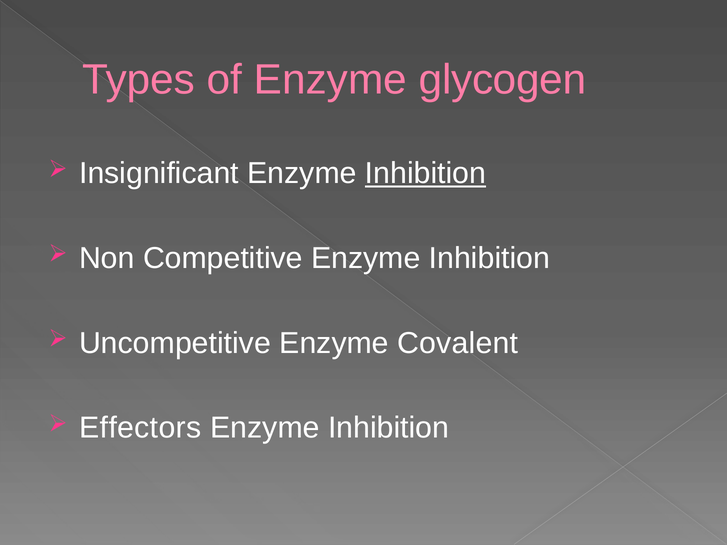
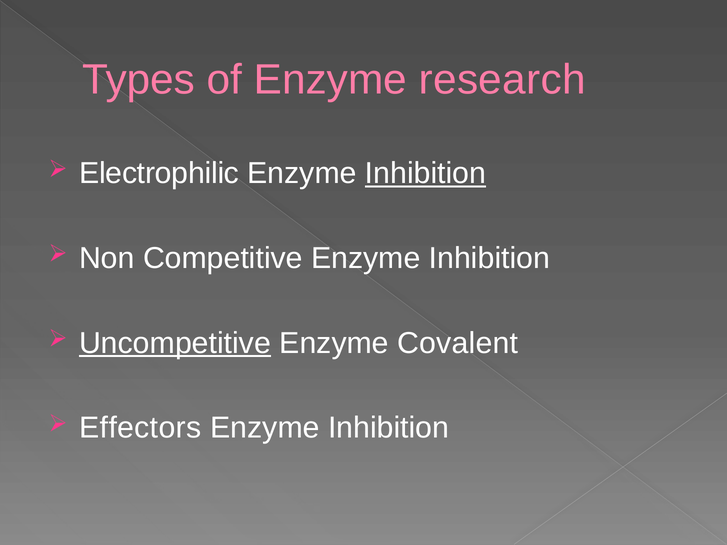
glycogen: glycogen -> research (502, 80)
Insignificant: Insignificant -> Electrophilic (159, 174)
Uncompetitive underline: none -> present (175, 343)
